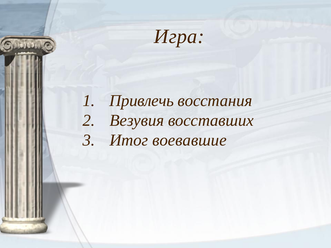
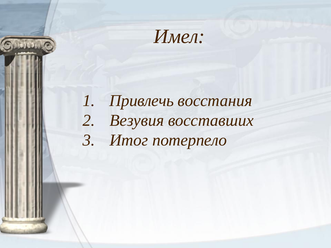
Игра: Игра -> Имел (179, 36)
воевавшие: воевавшие -> потерпело (190, 140)
